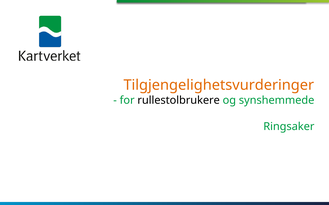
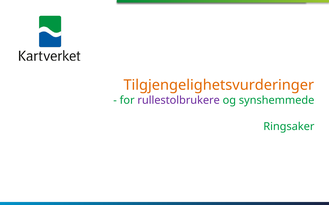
rullestolbrukere colour: black -> purple (179, 101)
